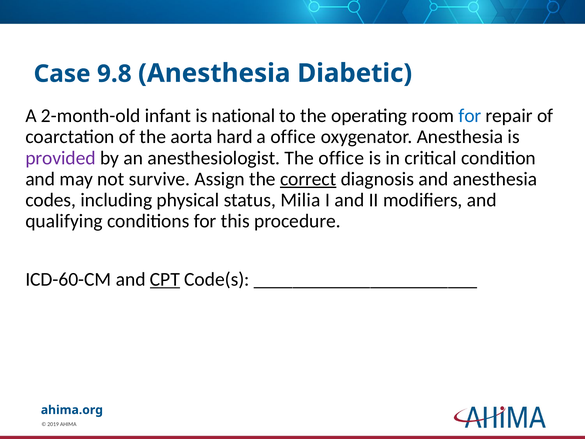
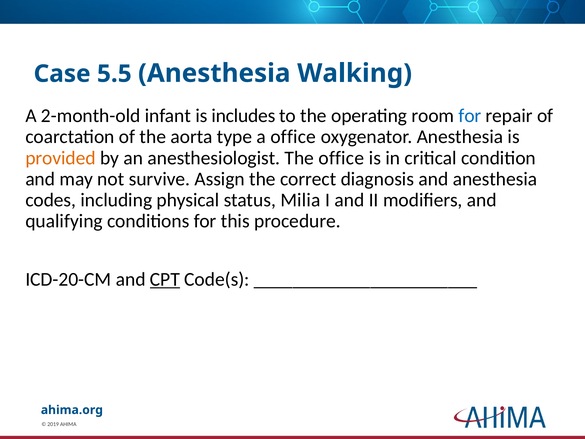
9.8: 9.8 -> 5.5 (114, 74)
Diabetic: Diabetic -> Walking (355, 73)
national: national -> includes (243, 116)
hard: hard -> type (235, 137)
provided colour: purple -> orange (61, 158)
correct underline: present -> none (308, 179)
ICD-60-CM: ICD-60-CM -> ICD-20-CM (68, 279)
